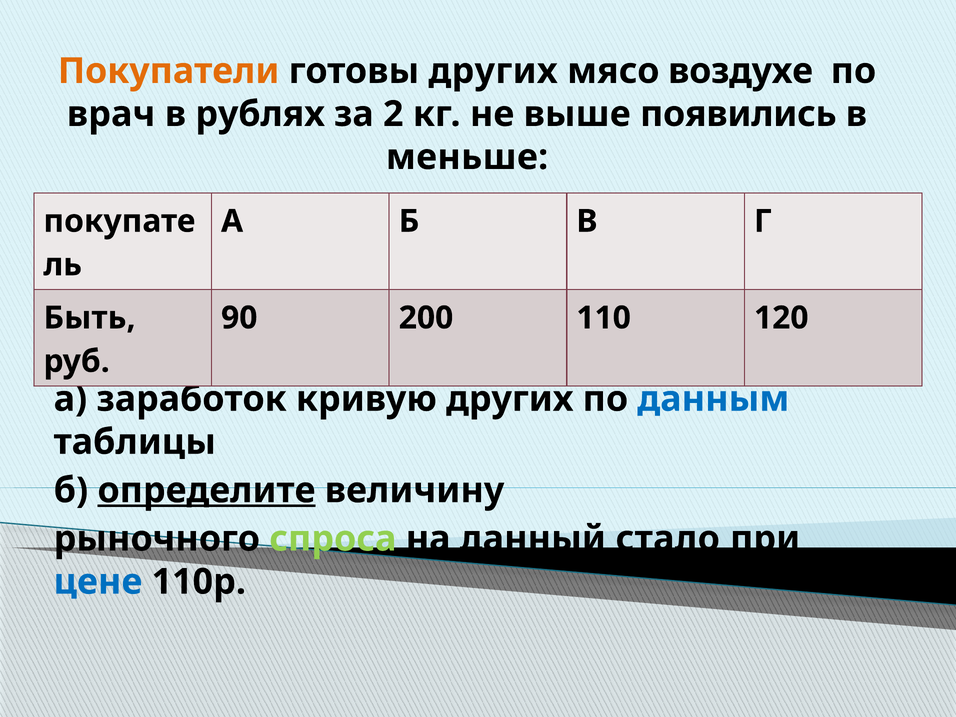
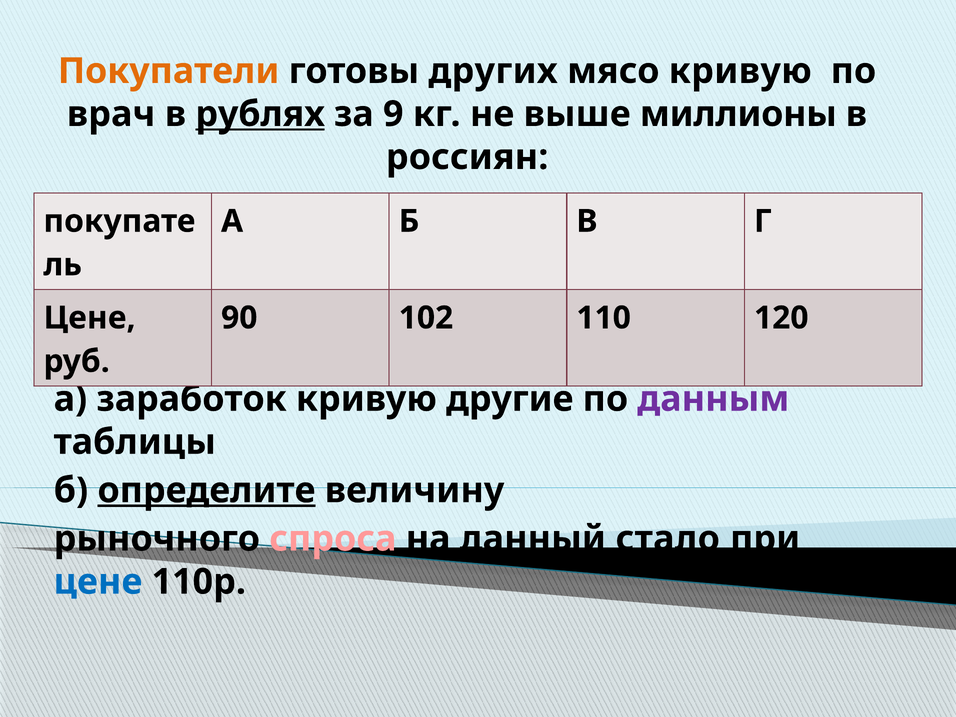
мясо воздухе: воздухе -> кривую (740, 71)
рублях underline: none -> present (260, 114)
2: 2 -> 9 (393, 114)
появились: появились -> миллионы (738, 114)
меньше: меньше -> россиян (467, 157)
Быть: Быть -> Цене (90, 318)
200: 200 -> 102 (426, 318)
кривую других: других -> другие (510, 399)
данным colour: blue -> purple (713, 399)
спроса colour: light green -> pink (333, 539)
